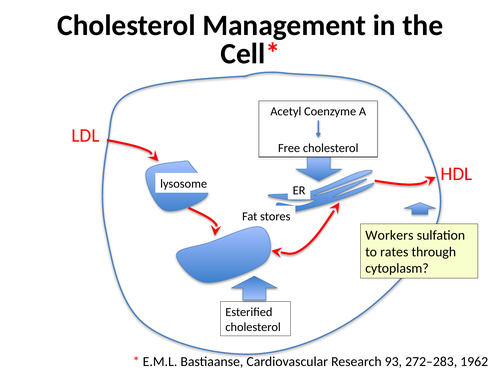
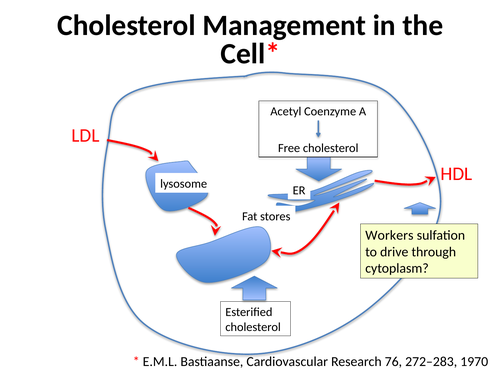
rates: rates -> drive (394, 252)
93: 93 -> 76 (393, 362)
1962: 1962 -> 1970 (474, 362)
